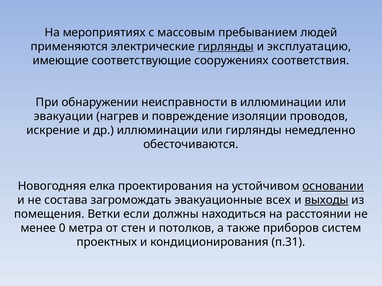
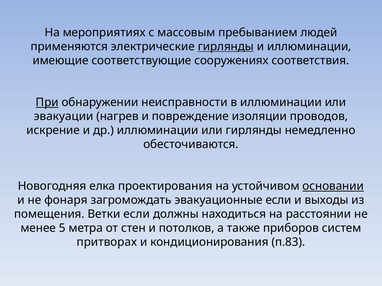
и эксплуатацию: эксплуатацию -> иллюминации (309, 47)
При underline: none -> present (47, 103)
состава: состава -> фонаря (66, 200)
эвакуационные всех: всех -> если (279, 200)
выходы underline: present -> none (327, 200)
0: 0 -> 5 (62, 228)
проектных: проектных -> притворах (107, 242)
п.31: п.31 -> п.83 (288, 242)
